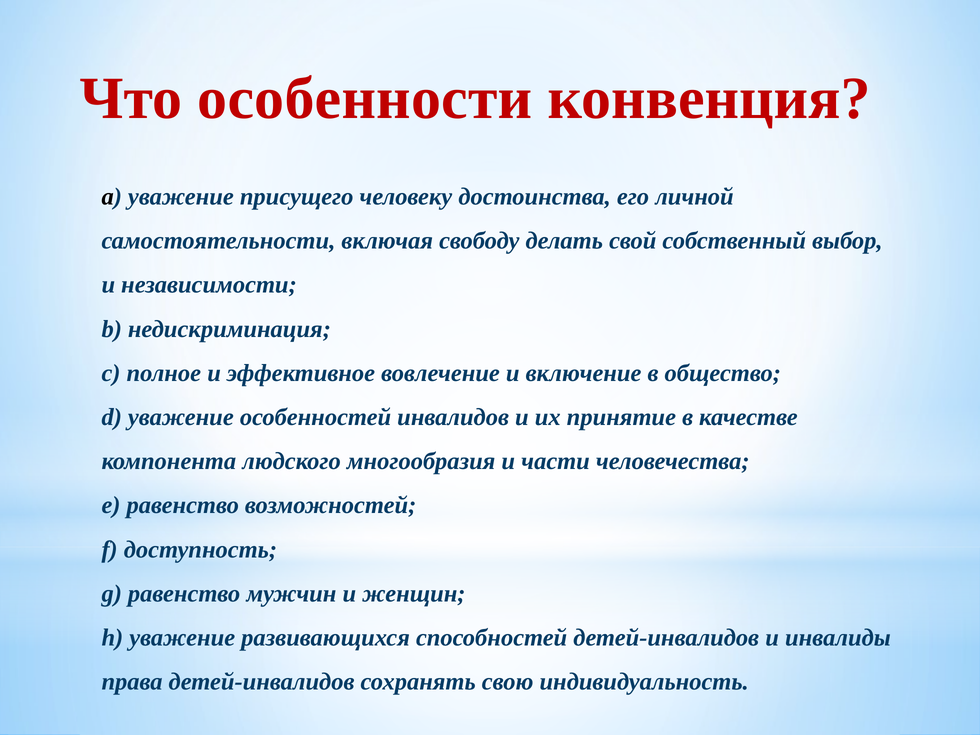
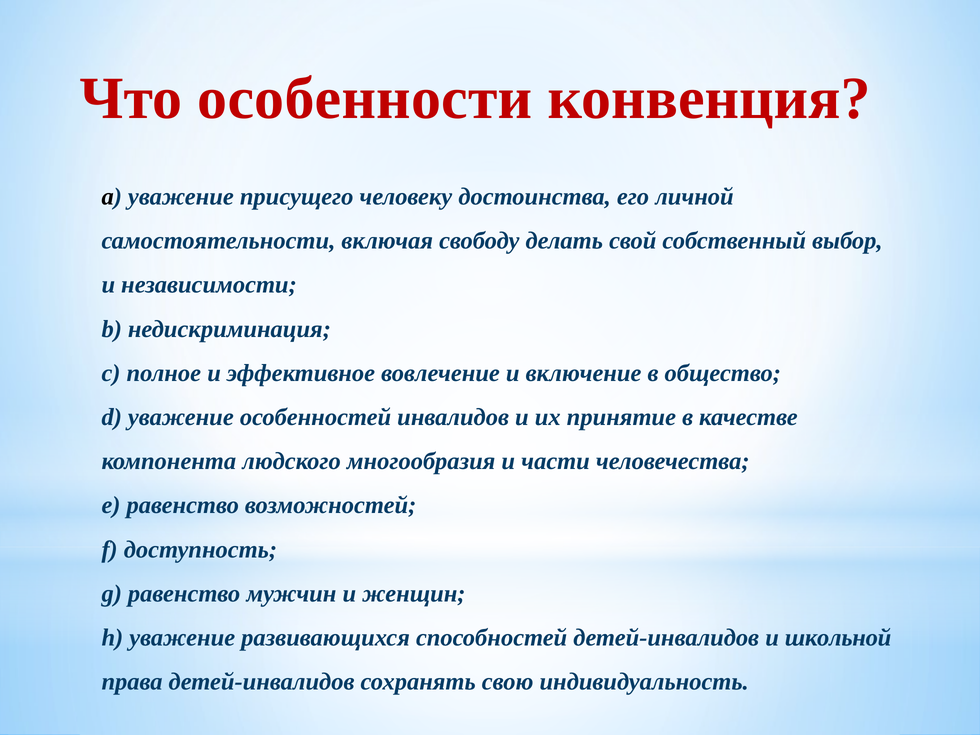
инвалиды: инвалиды -> школьной (838, 638)
